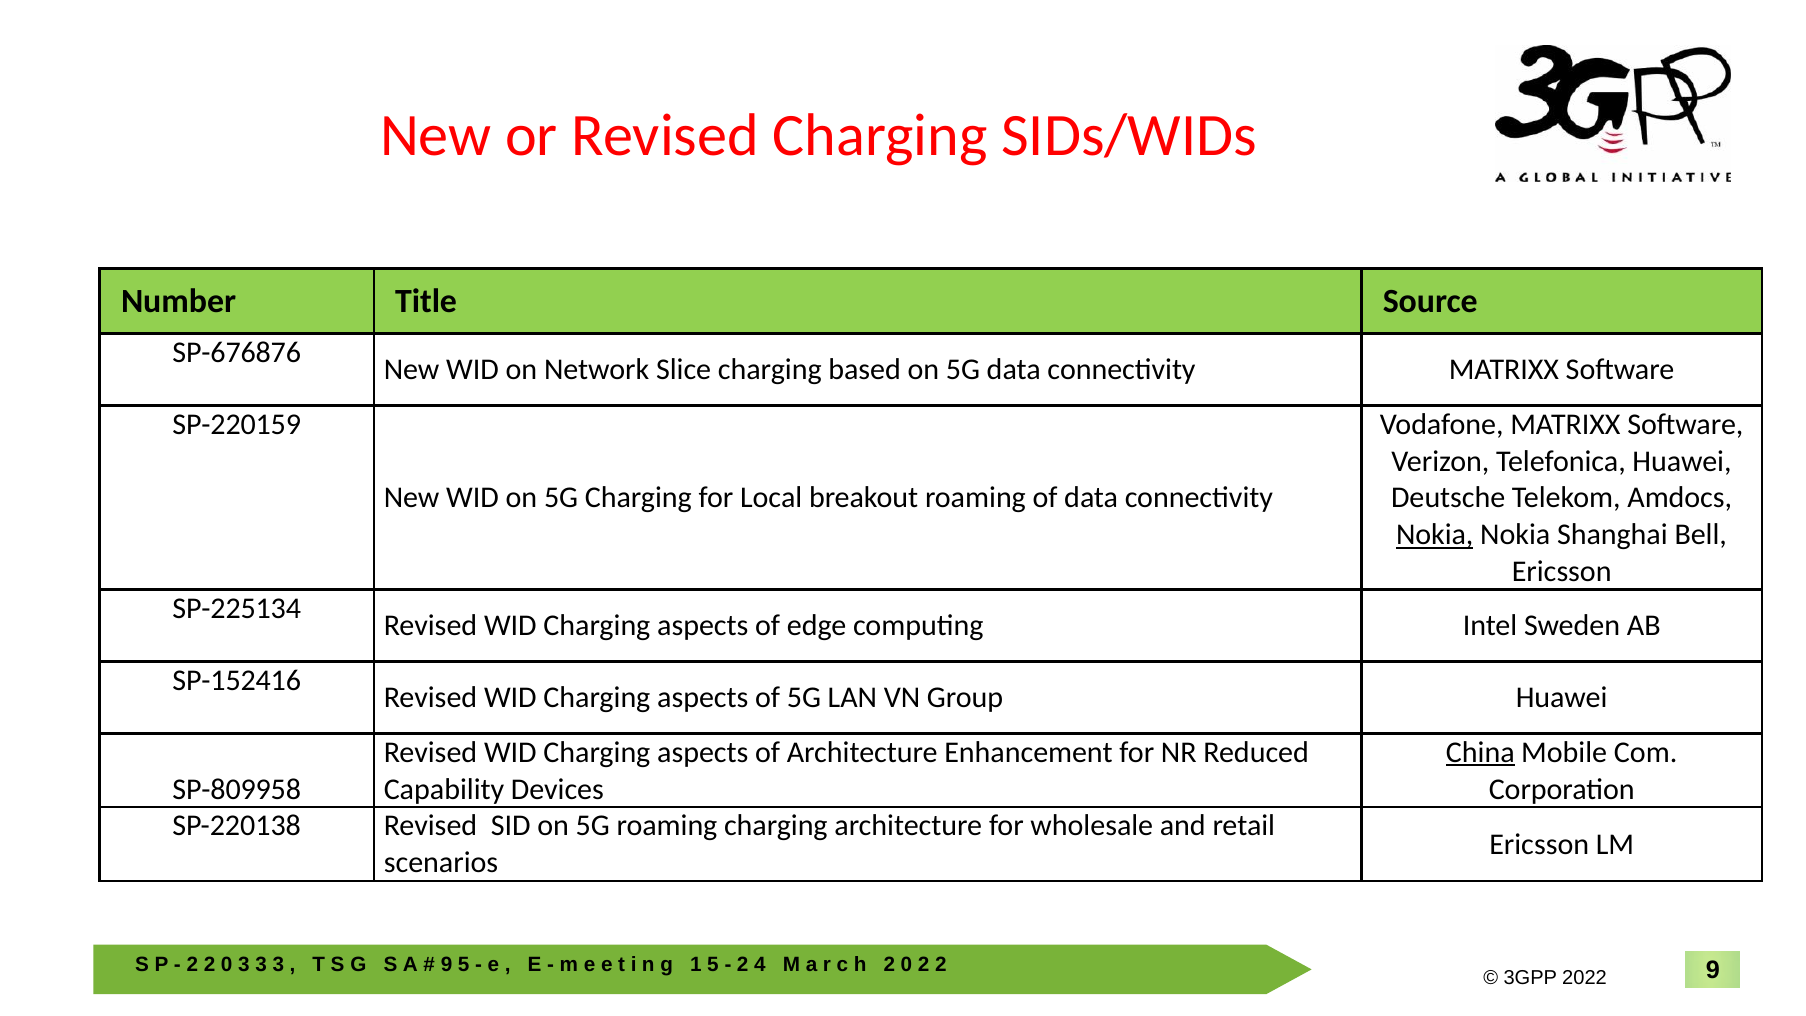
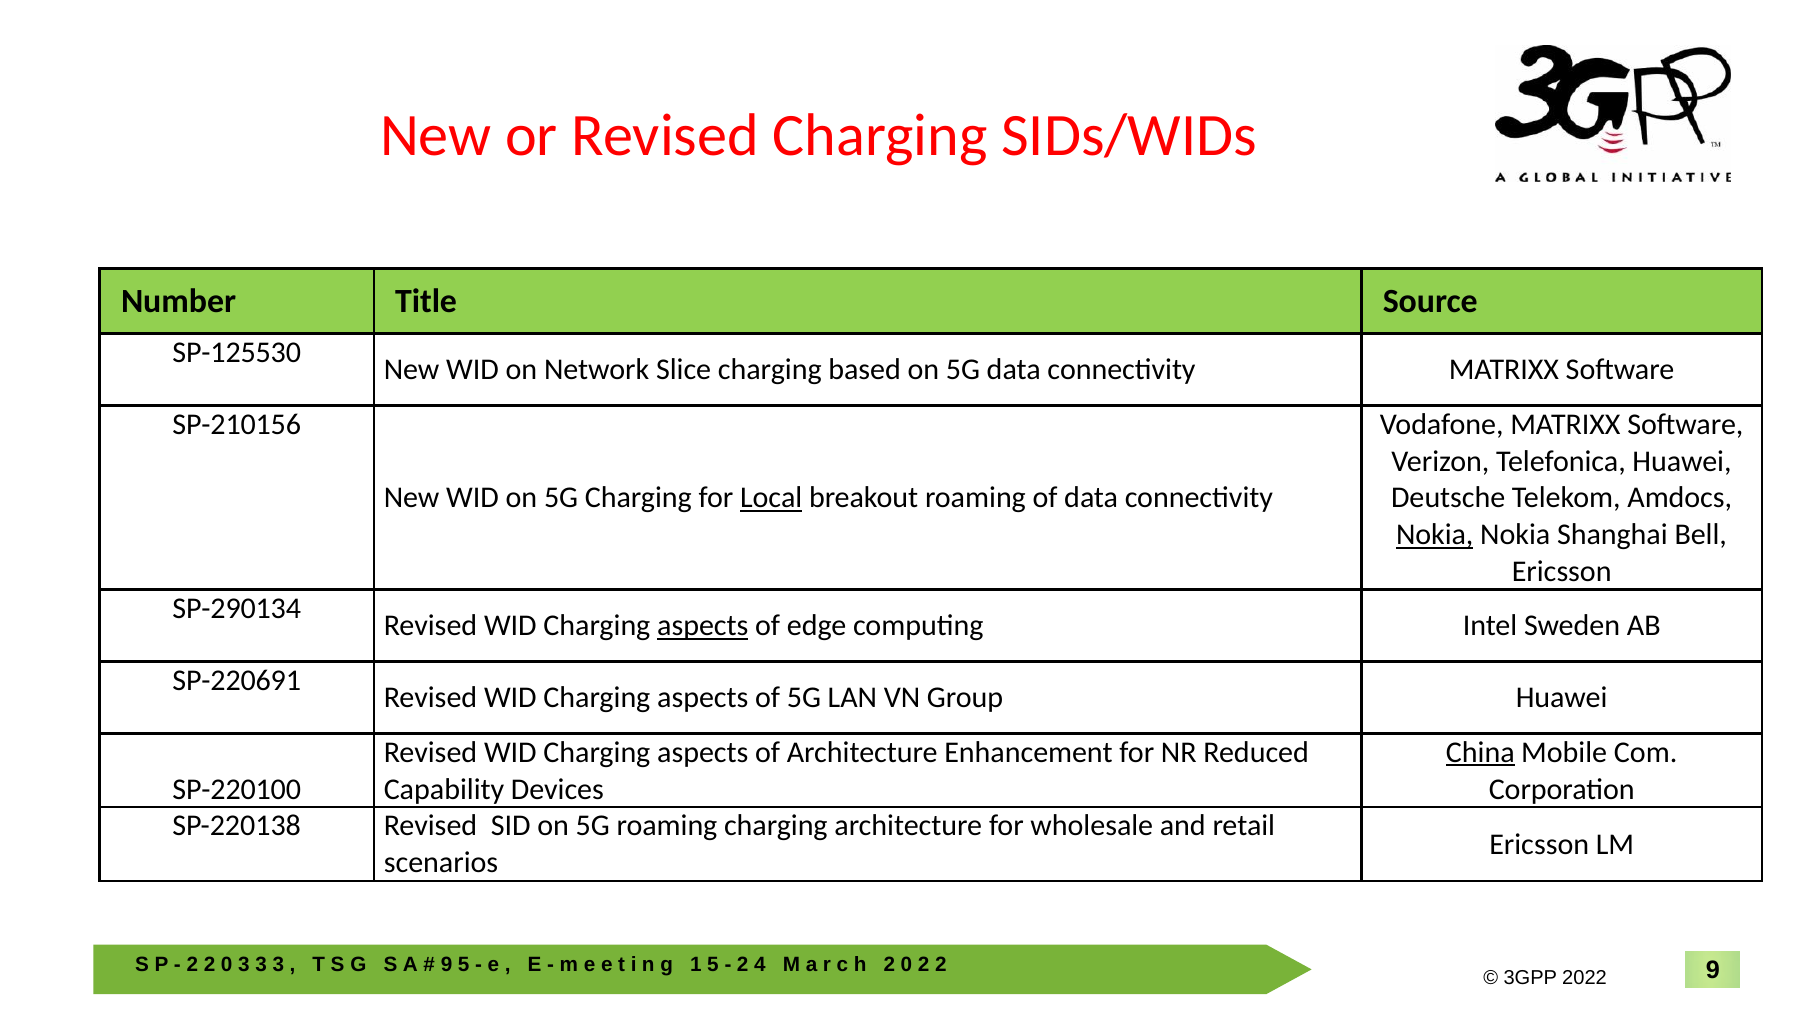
SP-676876: SP-676876 -> SP-125530 (237, 352)
SP-220159: SP-220159 -> SP-210156 (237, 424)
Local underline: none -> present (771, 498)
SP-225134: SP-225134 -> SP-290134 (237, 608)
aspects underline: none -> present (703, 626)
SP-152416: SP-152416 -> SP-220691 (237, 680)
SP-809958: SP-809958 -> SP-220100 (237, 789)
